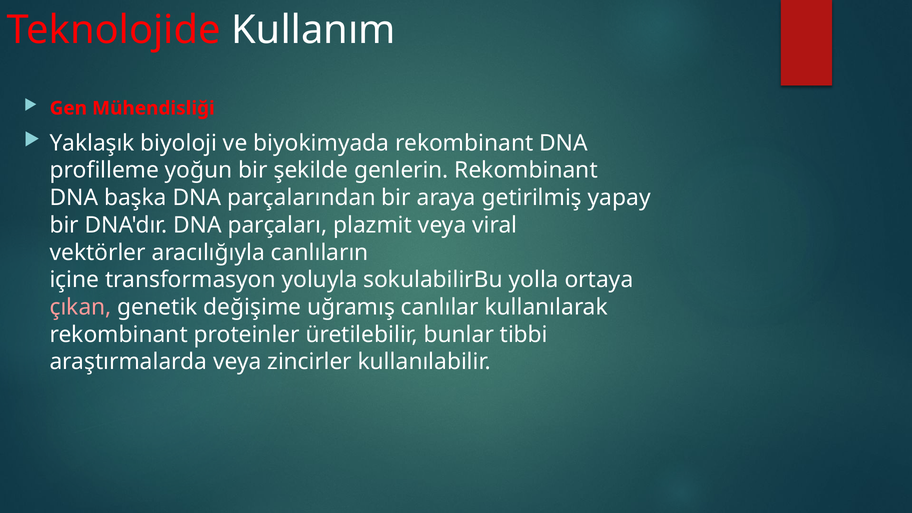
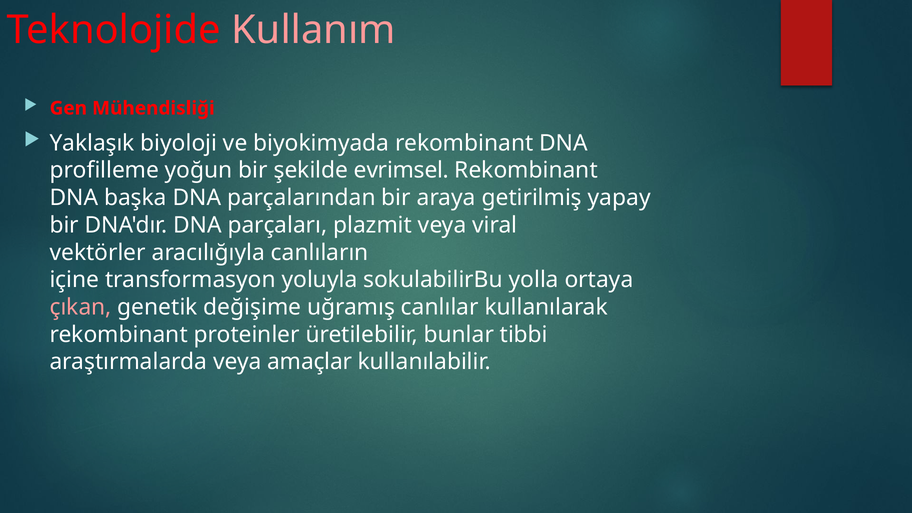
Kullanım colour: white -> pink (313, 30)
genlerin: genlerin -> evrimsel (401, 170)
zincirler: zincirler -> amaçlar (310, 362)
